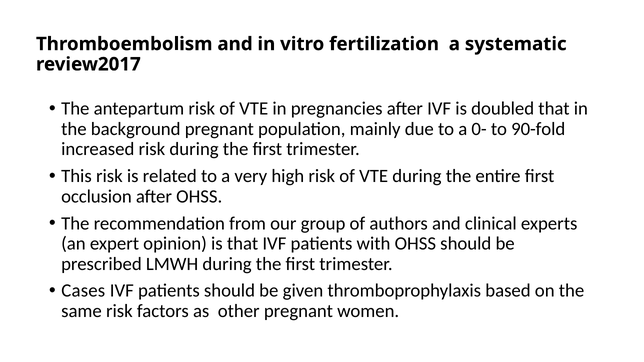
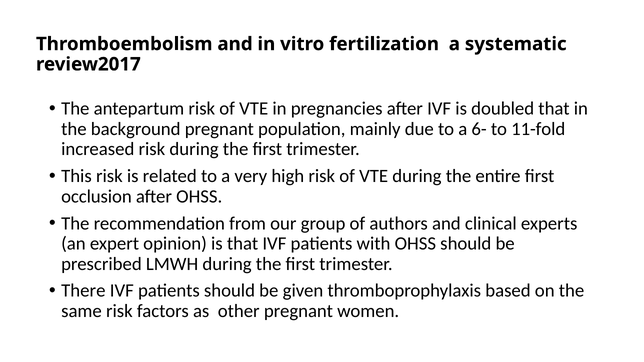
0-: 0- -> 6- (479, 129)
90-fold: 90-fold -> 11-fold (538, 129)
Cases: Cases -> There (83, 291)
